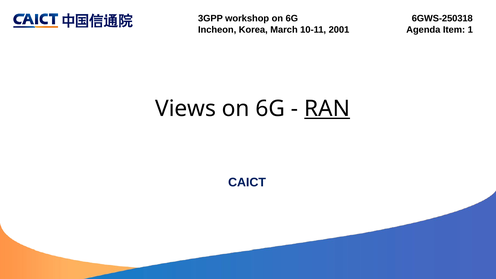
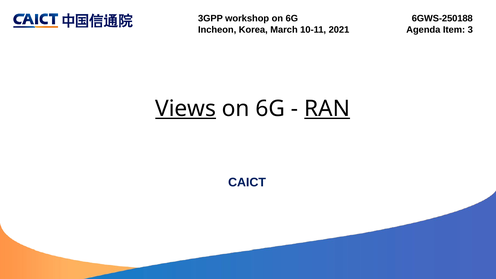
6GWS-250318: 6GWS-250318 -> 6GWS-250188 (442, 19)
2001: 2001 -> 2021 (339, 30)
1: 1 -> 3 (470, 30)
Views underline: none -> present (186, 109)
